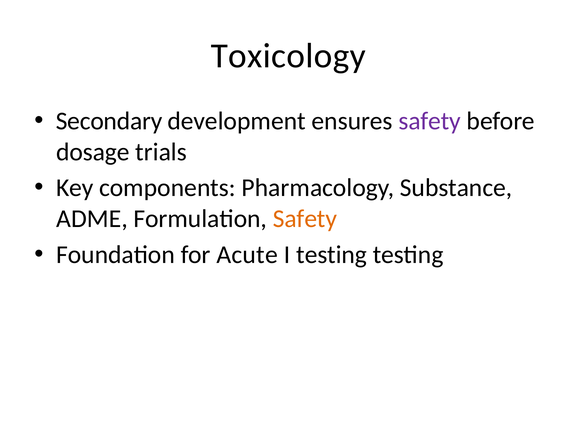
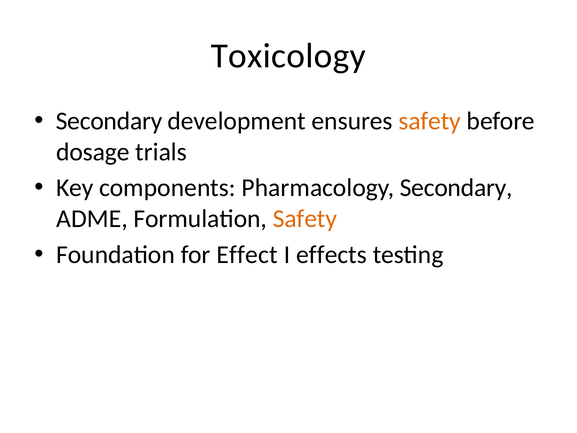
safety colour: purple -> orange (430, 121)
Pharmacology Substance: Substance -> Secondary (456, 188)
Acute: Acute -> Effect (247, 254)
I testing: testing -> effects (332, 254)
